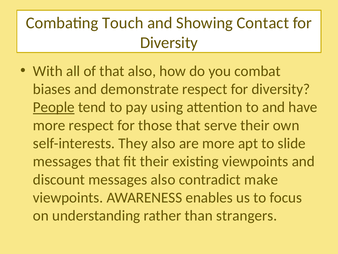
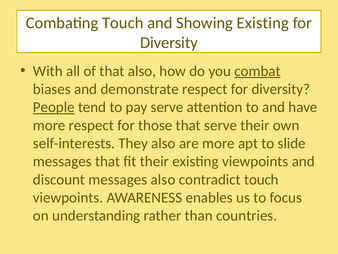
Showing Contact: Contact -> Existing (263, 23)
combat underline: none -> present (257, 71)
pay using: using -> serve (167, 107)
contradict make: make -> touch (261, 179)
strangers: strangers -> countries (247, 215)
